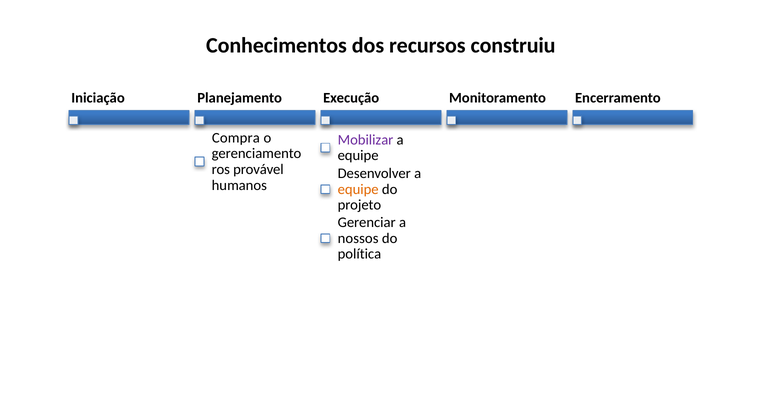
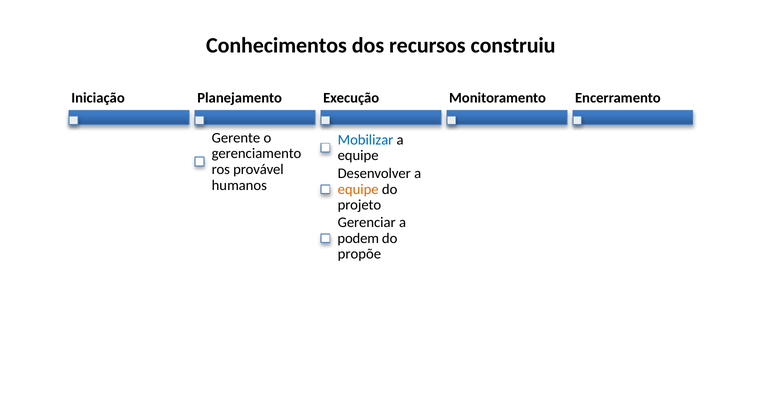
Compra: Compra -> Gerente (236, 138)
Mobilizar colour: purple -> blue (366, 140)
nossos: nossos -> podem (358, 238)
política: política -> propõe (359, 254)
